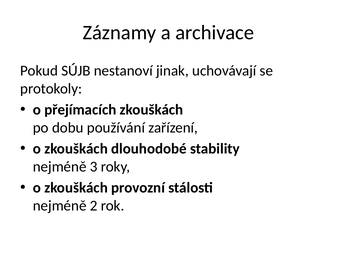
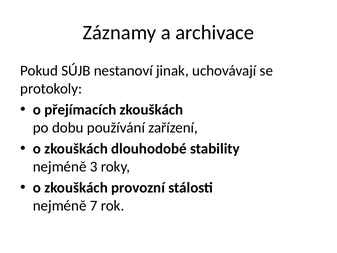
2: 2 -> 7 (94, 206)
